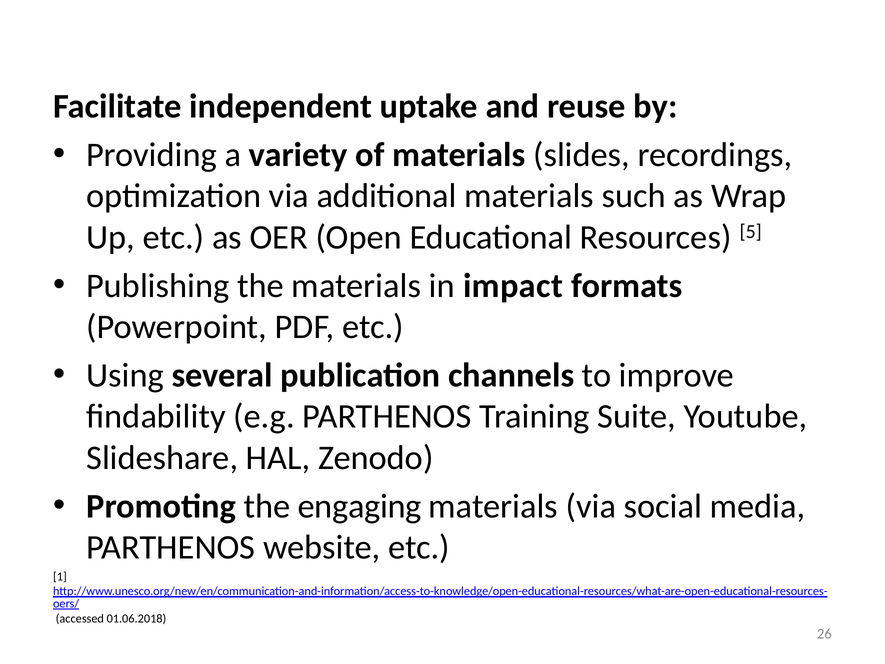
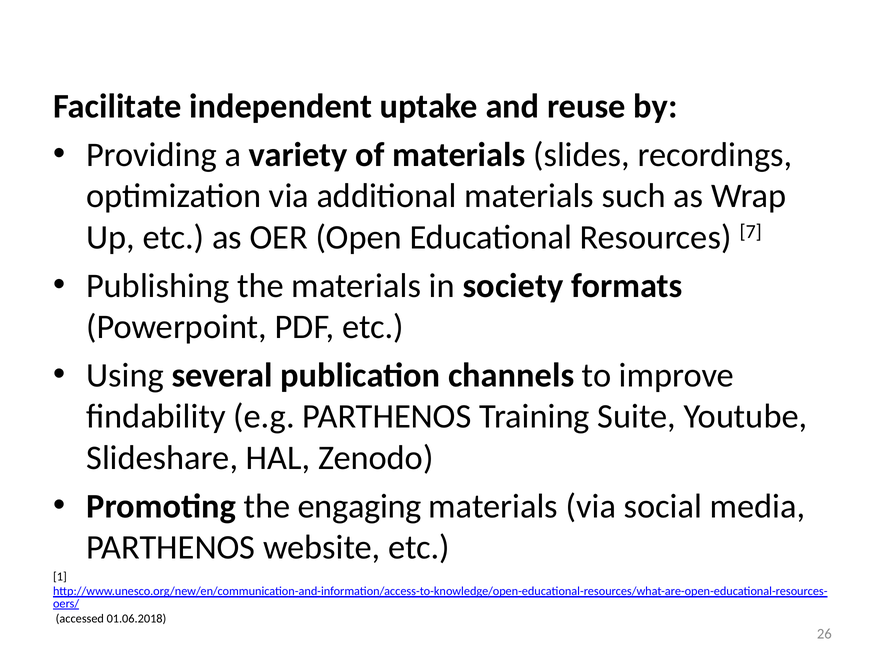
5: 5 -> 7 (751, 232)
impact: impact -> society (513, 286)
